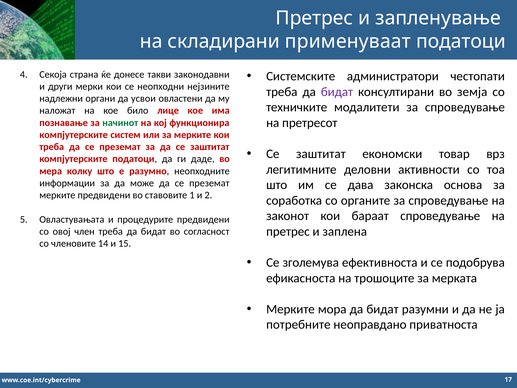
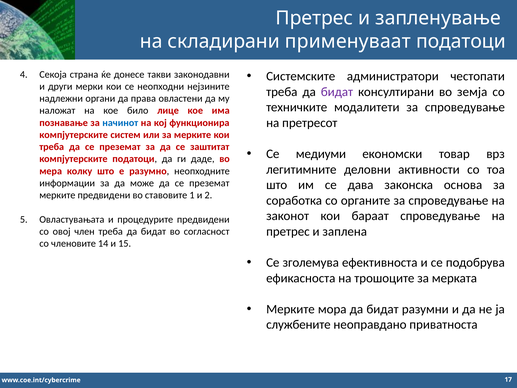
усвои: усвои -> права (143, 99)
начинот colour: green -> blue (120, 123)
заштитат: заштитат -> медиуми (321, 154)
потребните: потребните -> службените (298, 324)
